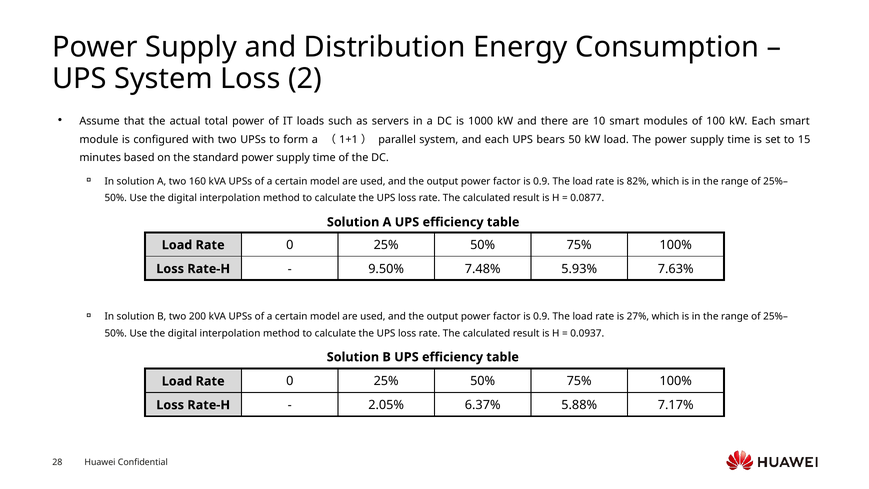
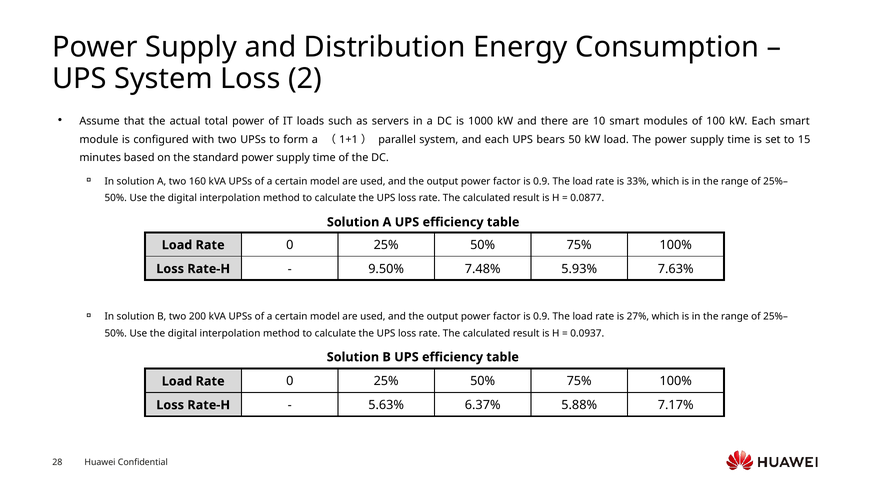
82%: 82% -> 33% (638, 181)
2.05%: 2.05% -> 5.63% (386, 405)
